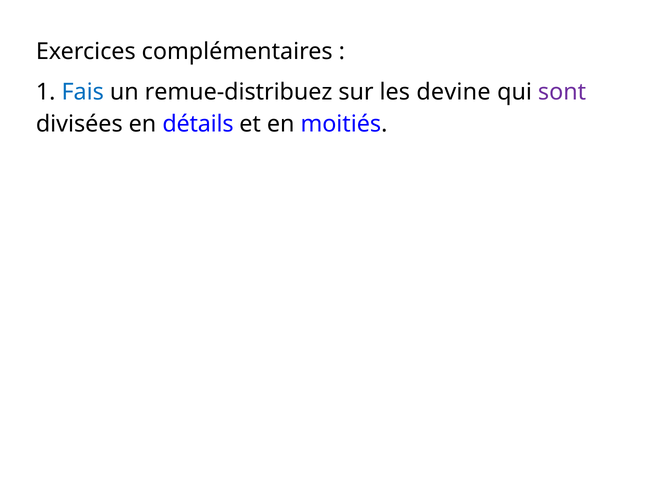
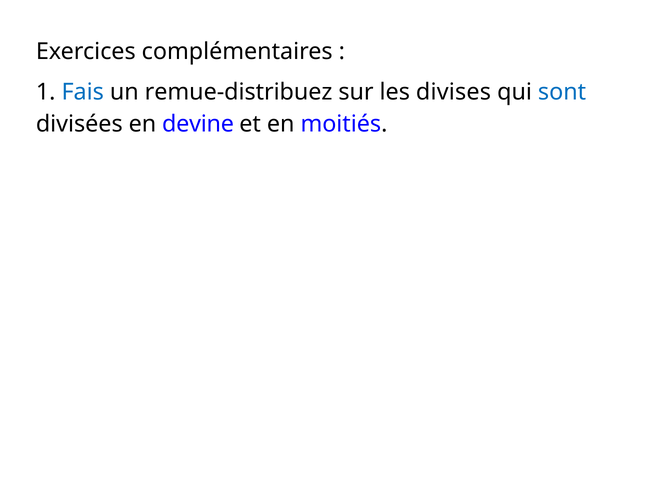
devine: devine -> divises (454, 92)
sont colour: purple -> blue (562, 92)
détails: détails -> devine (198, 124)
